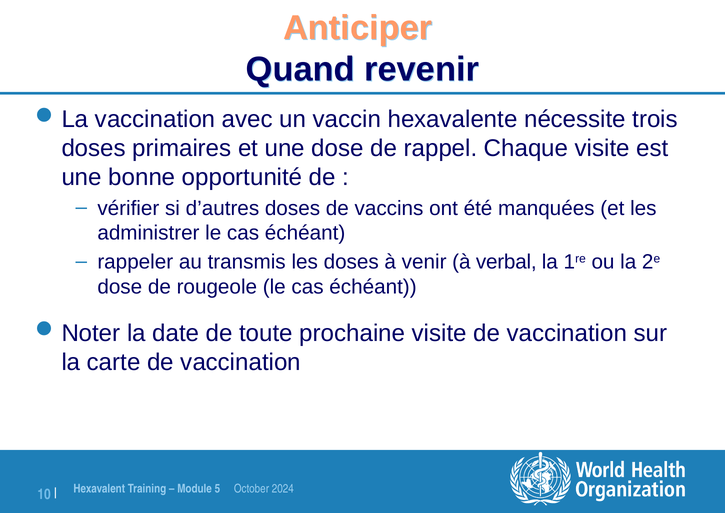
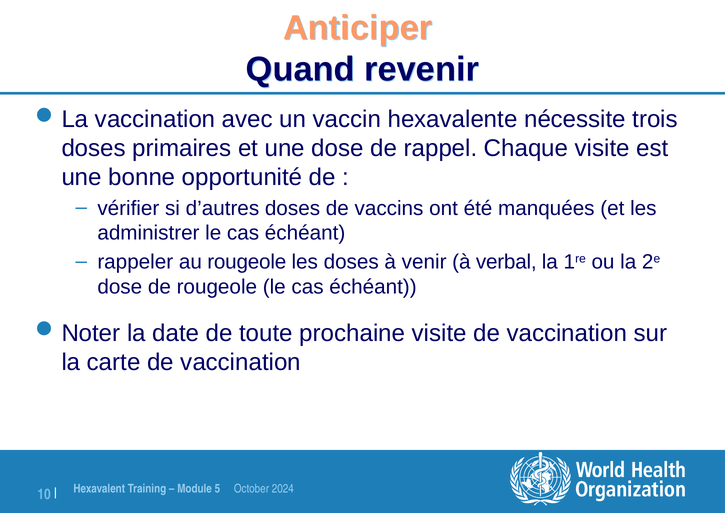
au transmis: transmis -> rougeole (247, 262)
